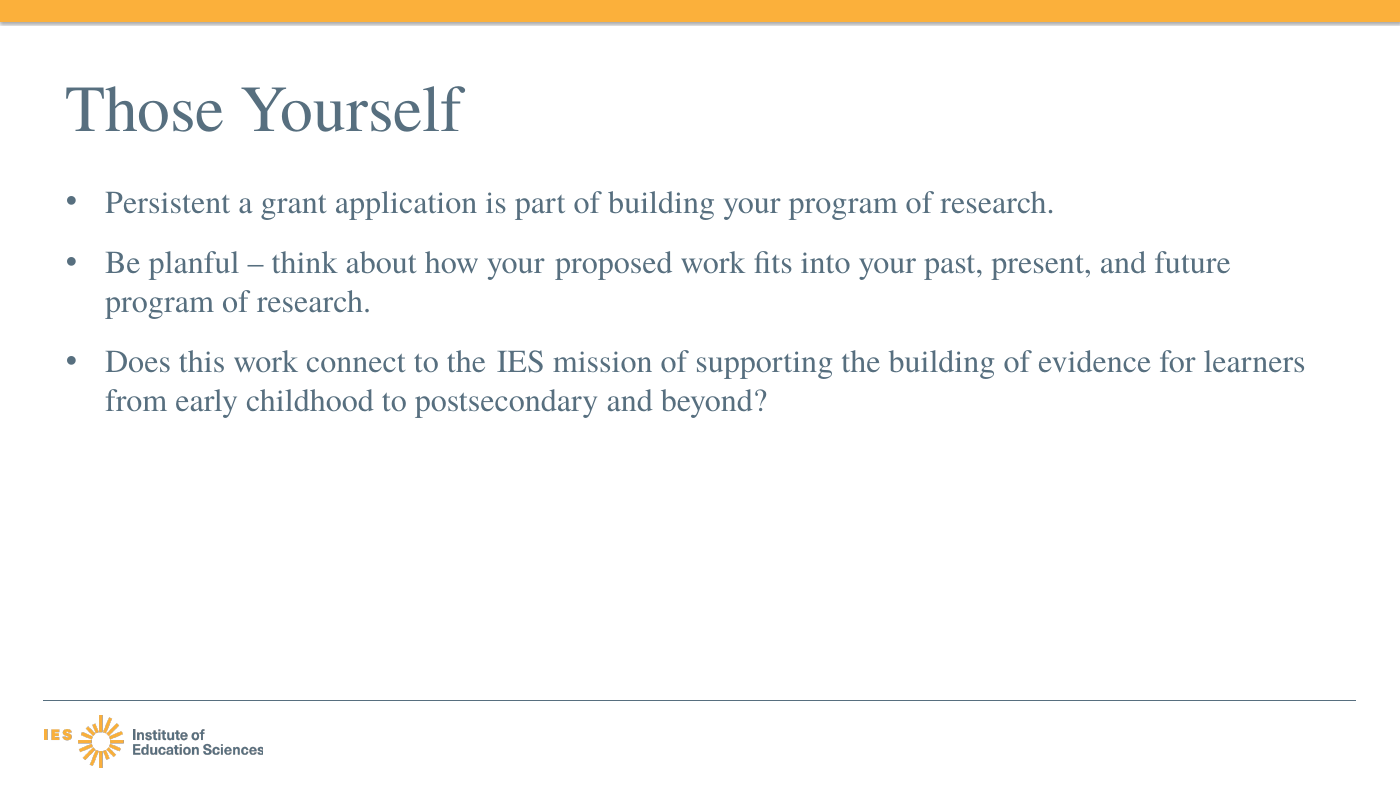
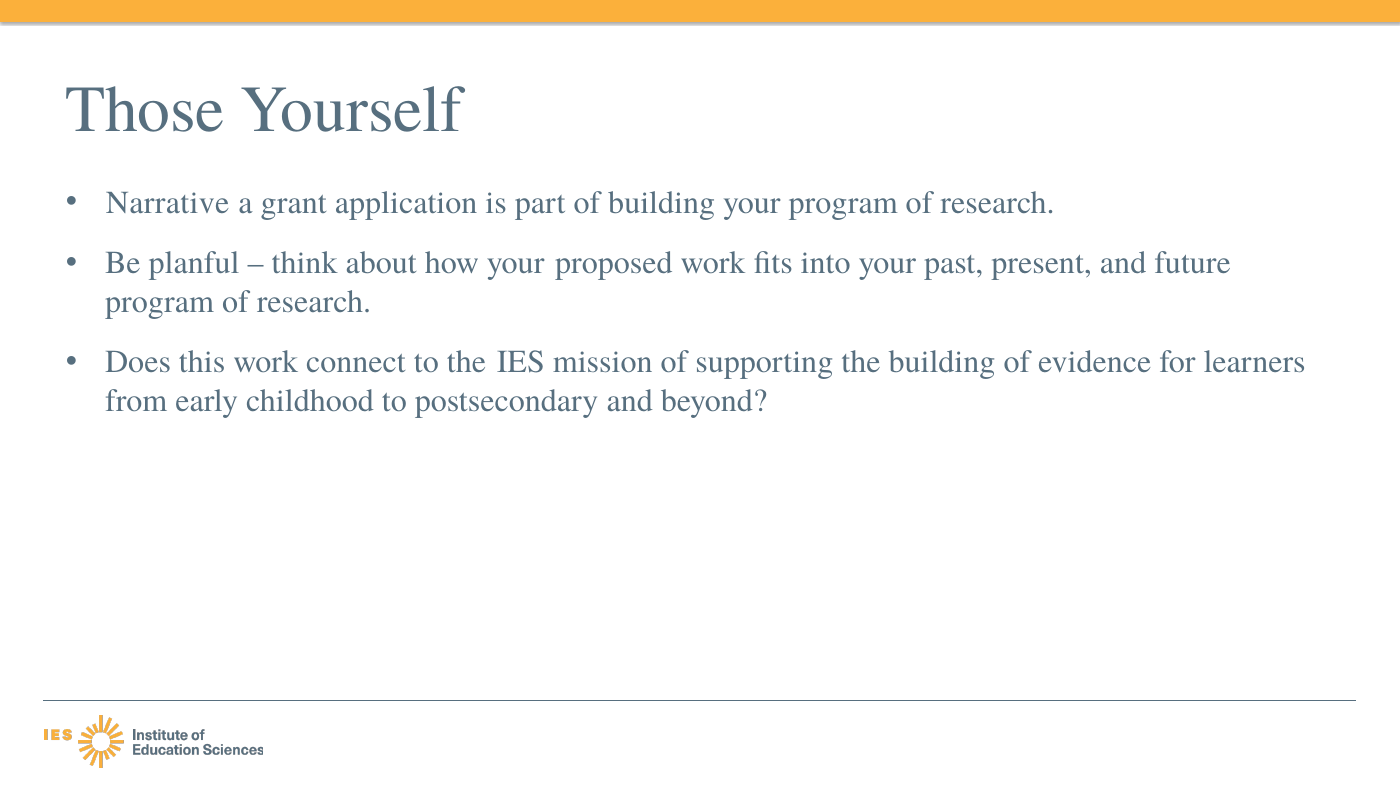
Persistent: Persistent -> Narrative (168, 203)
